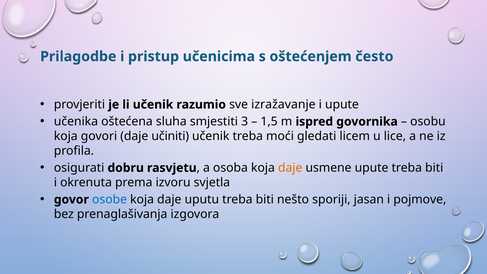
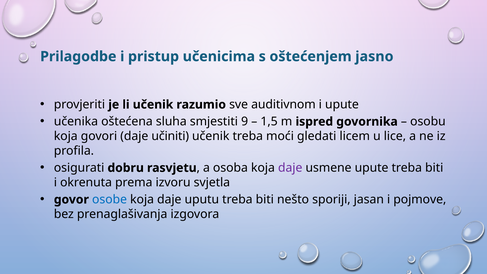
često: često -> jasno (374, 56)
izražavanje: izražavanje -> auditivnom (283, 105)
3: 3 -> 9 (245, 122)
daje colour: orange -> purple (290, 168)
